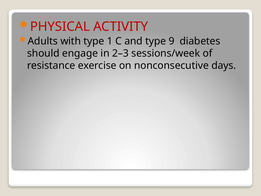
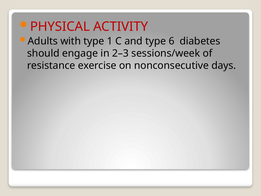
9: 9 -> 6 (172, 41)
